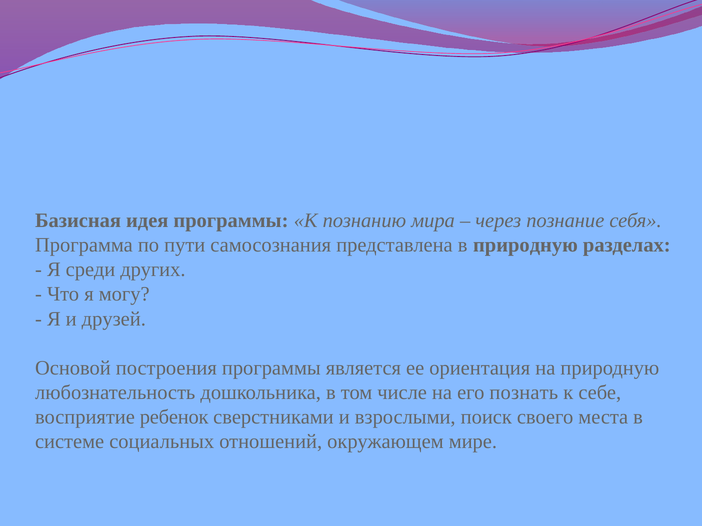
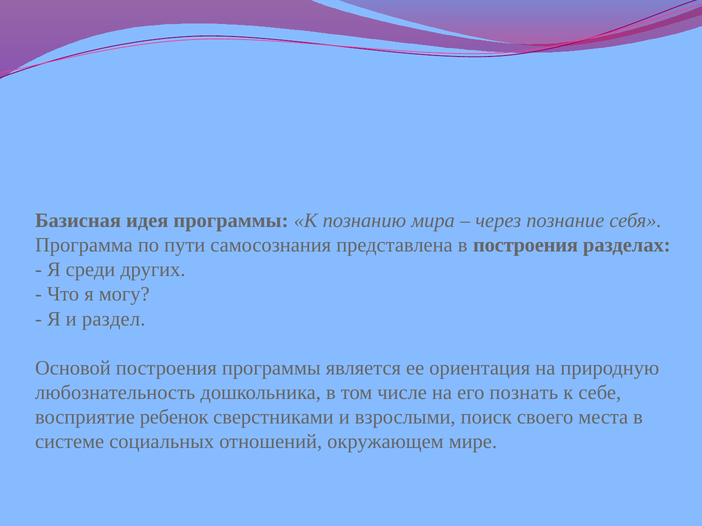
в природную: природную -> построения (526, 245)
друзей: друзей -> раздел (114, 319)
